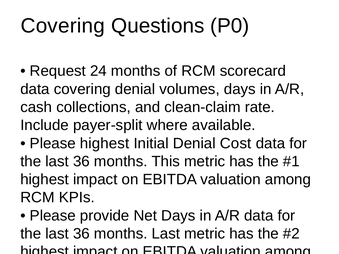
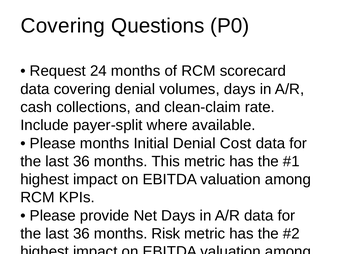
Please highest: highest -> months (105, 143)
months Last: Last -> Risk (166, 234)
